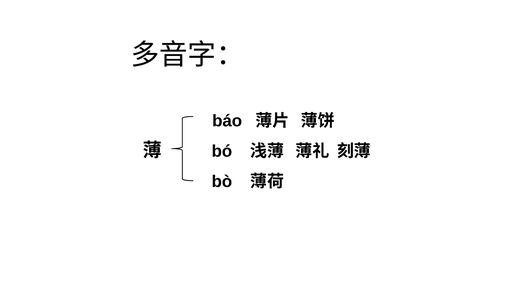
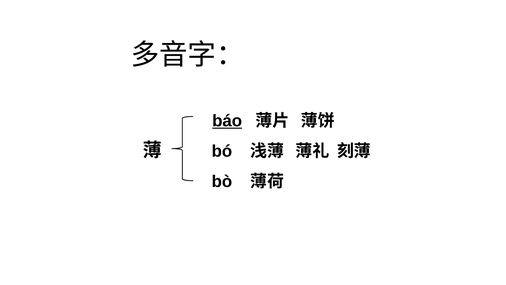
báo underline: none -> present (227, 121)
